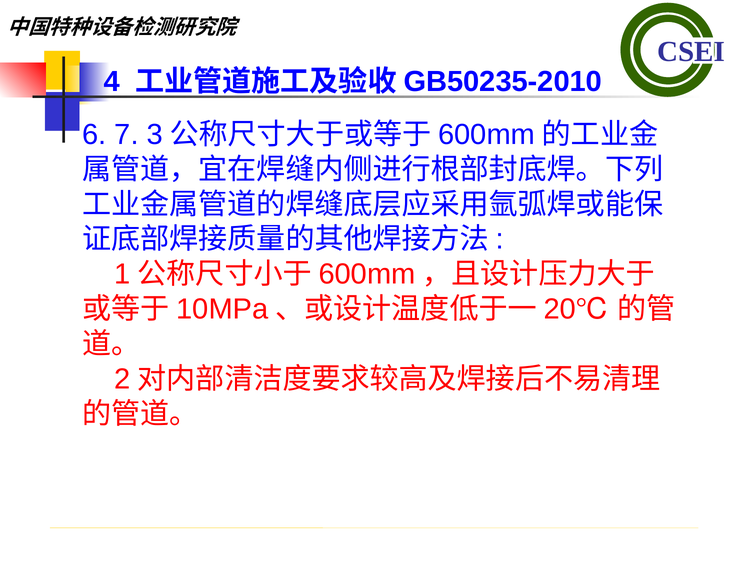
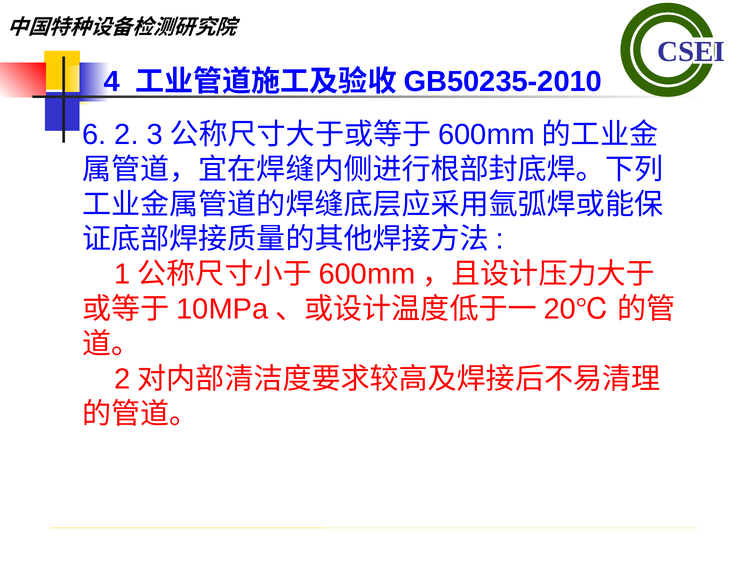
6 7: 7 -> 2 (126, 135)
